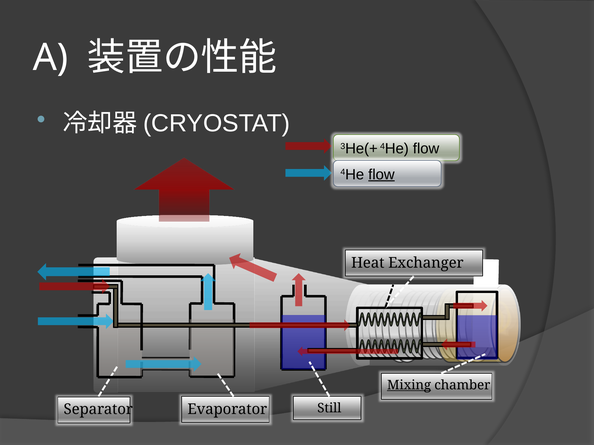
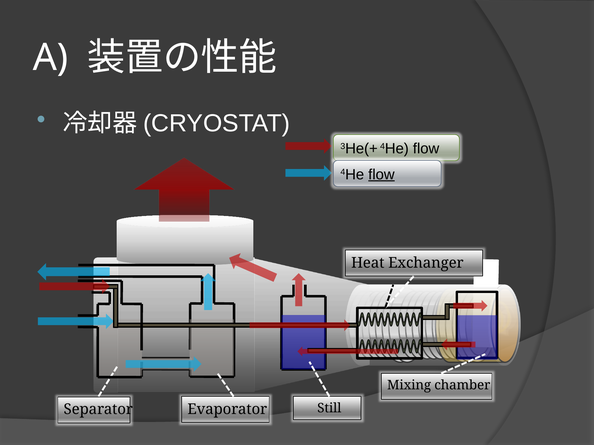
Mixing underline: present -> none (409, 386)
